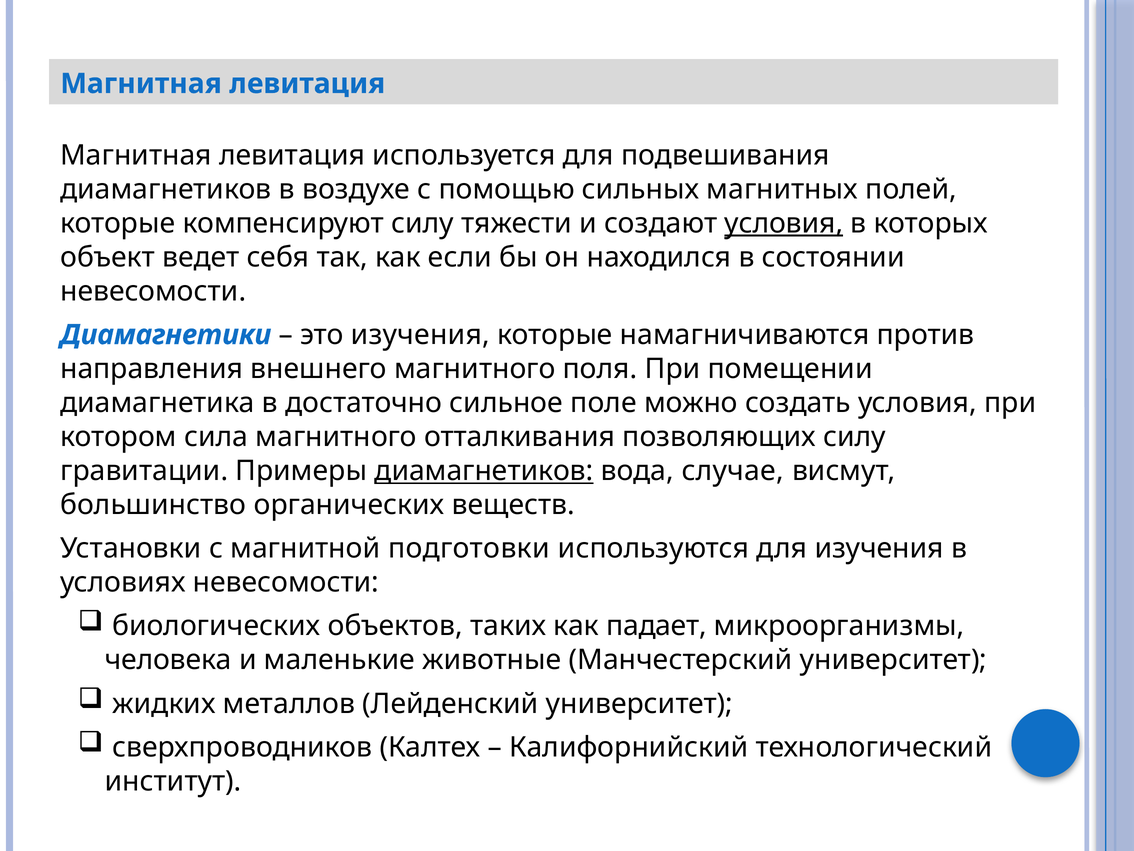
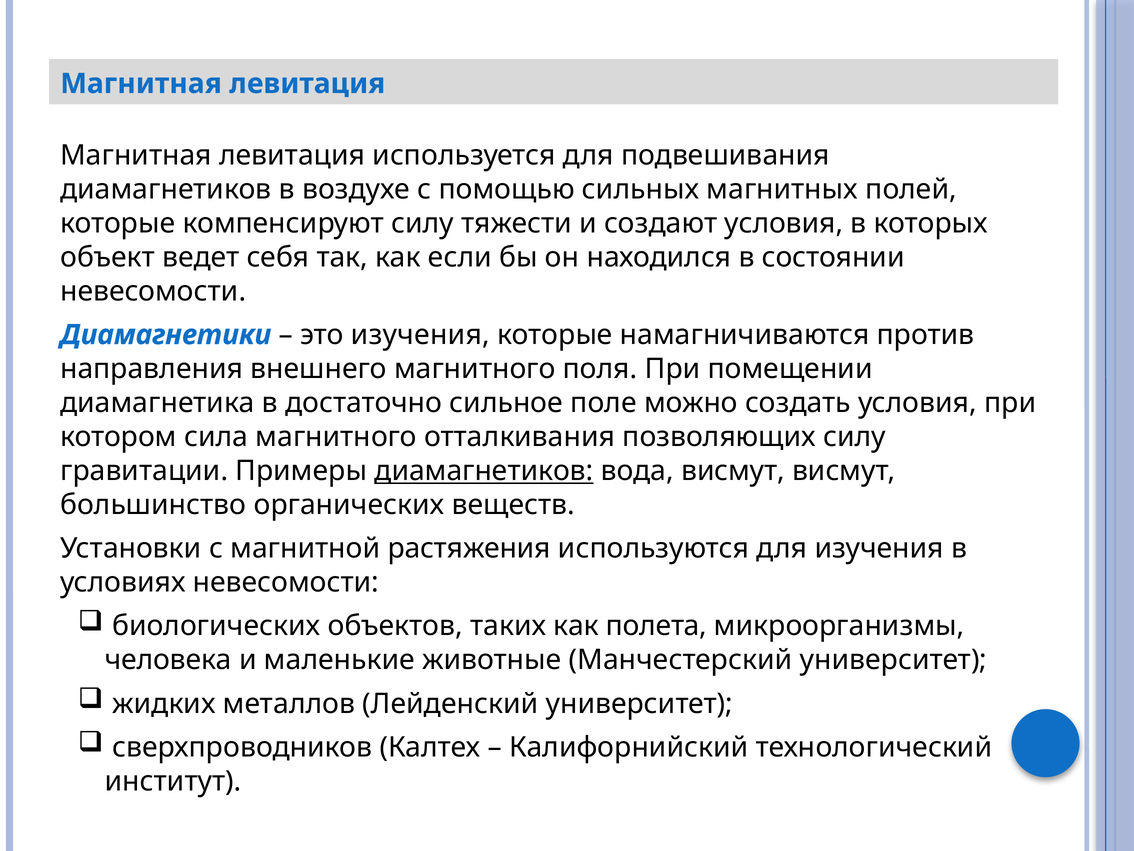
условия underline: present -> none (784, 223)
вода случае: случае -> висмут (733, 471)
подготовки: подготовки -> растяжения (469, 548)
падает: падает -> полета (657, 626)
